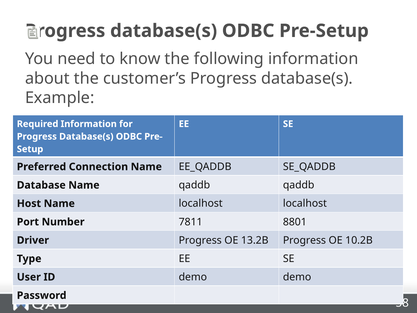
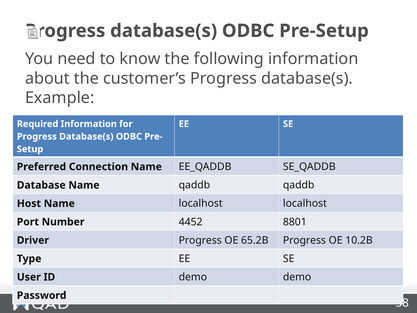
7811: 7811 -> 4452 (191, 222)
13.2B: 13.2B -> 65.2B (255, 240)
